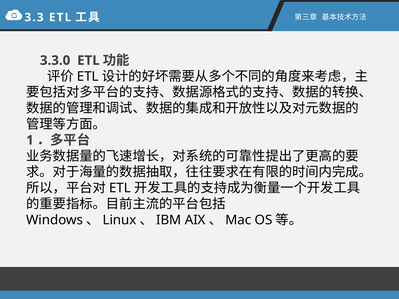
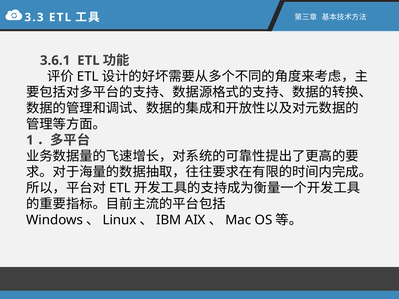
3.3.0: 3.3.0 -> 3.6.1 (55, 61)
